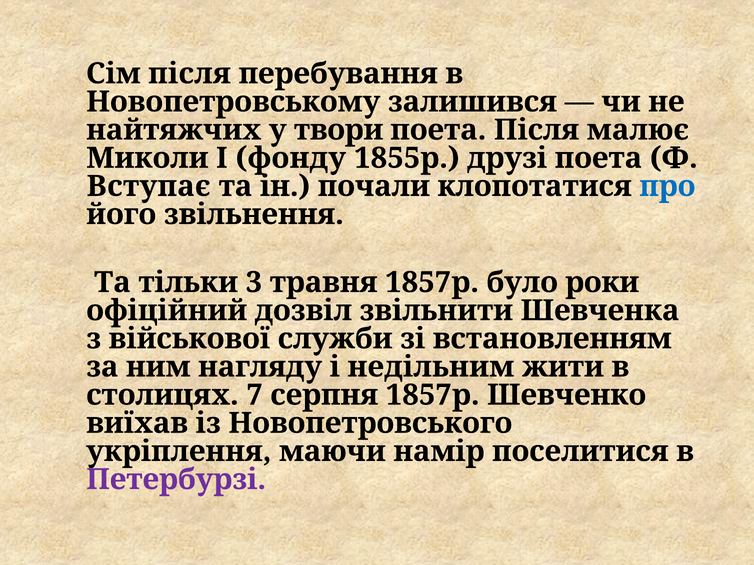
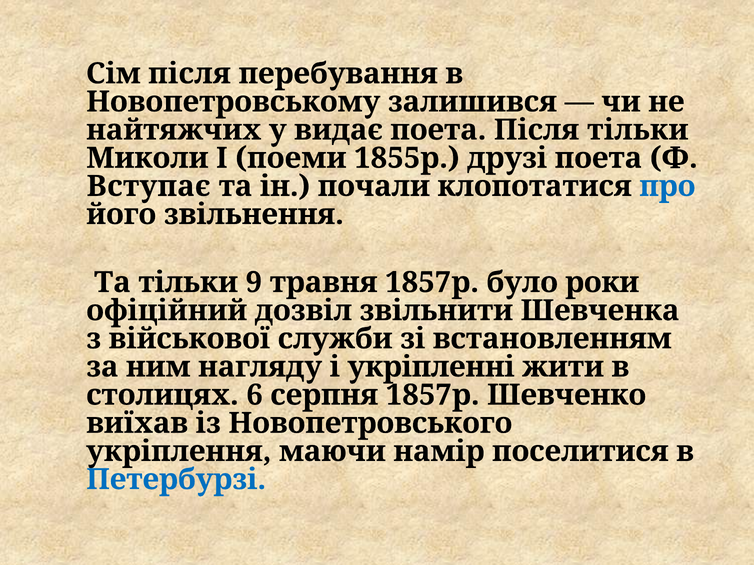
твори: твори -> видає (338, 130)
Після малює: малює -> тільки (638, 130)
фонду: фонду -> поеми (291, 158)
3: 3 -> 9 (254, 283)
недільним: недільним -> укріпленні (431, 367)
7: 7 -> 6 (255, 395)
Петербурзі colour: purple -> blue (176, 480)
